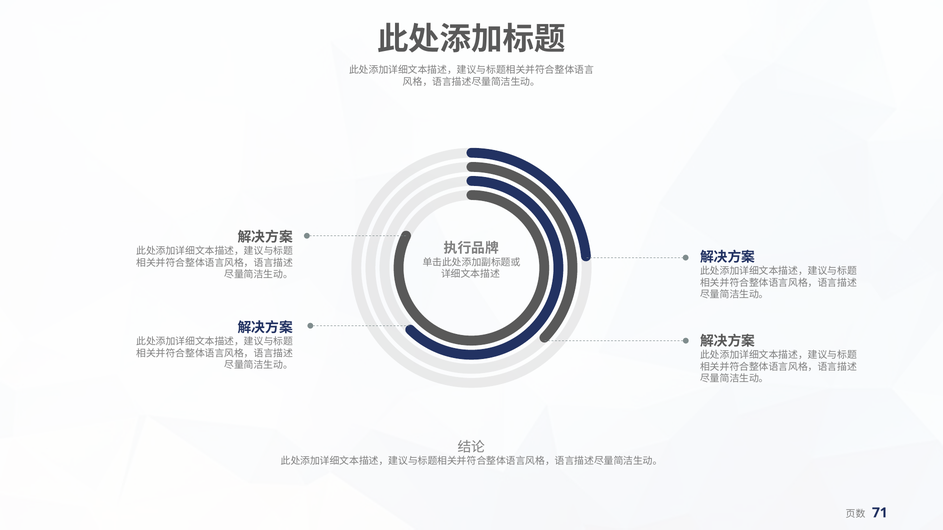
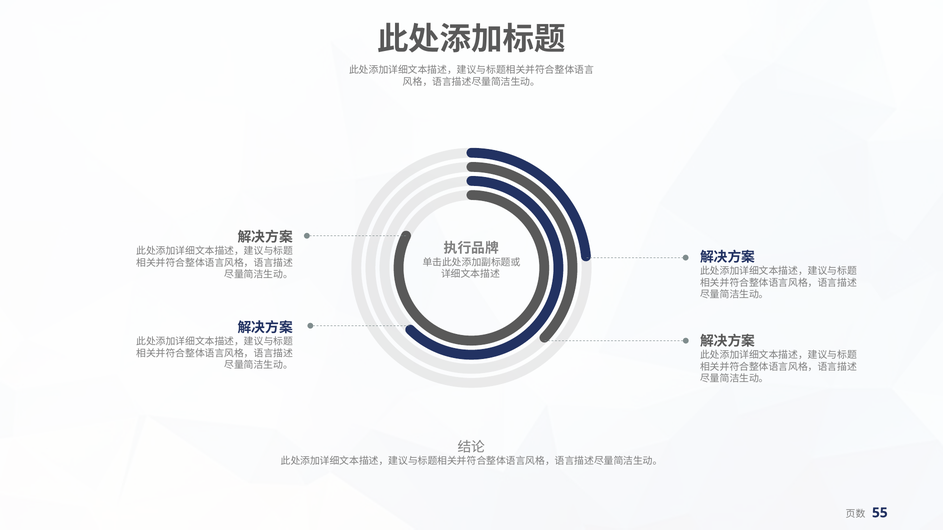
71: 71 -> 55 (880, 513)
